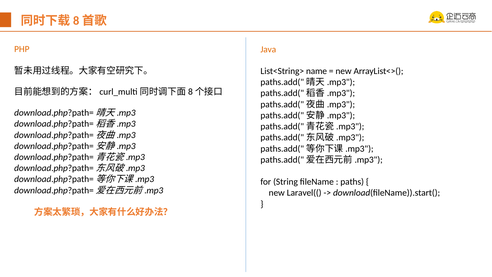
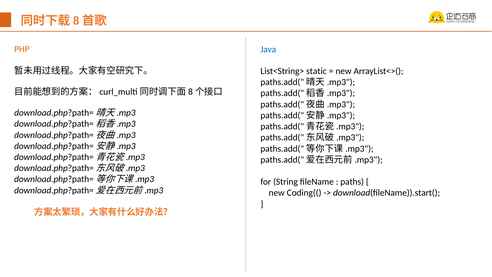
Java colour: orange -> blue (268, 49)
name: name -> static (316, 71)
Laravel((: Laravel(( -> Coding(( (304, 193)
